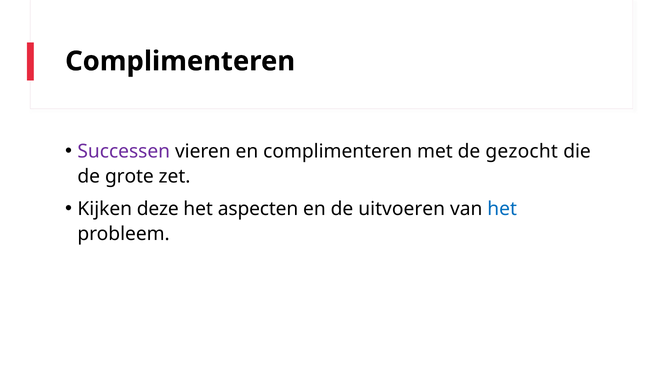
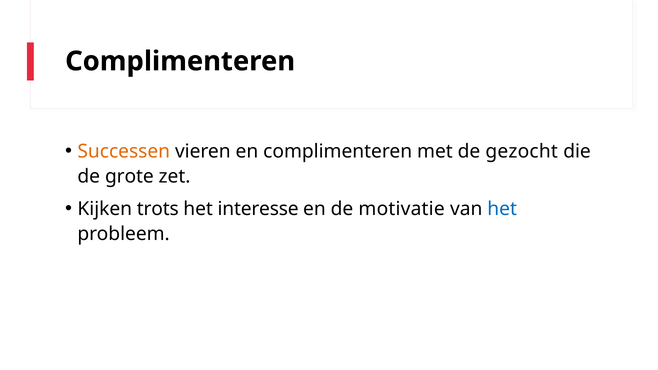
Successen colour: purple -> orange (124, 151)
deze: deze -> trots (158, 209)
aspecten: aspecten -> interesse (258, 209)
uitvoeren: uitvoeren -> motivatie (402, 209)
